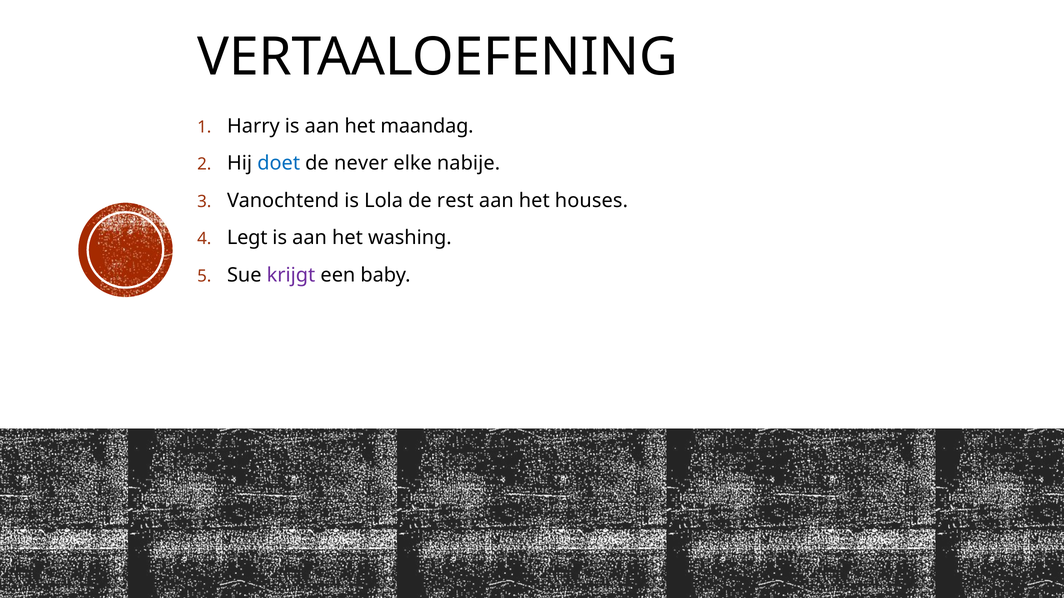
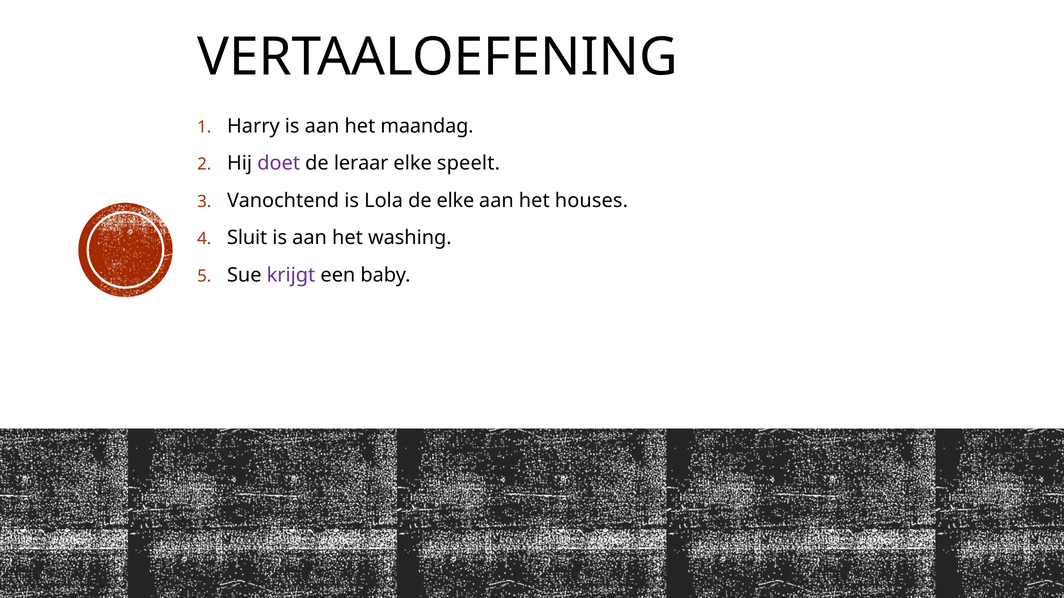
doet colour: blue -> purple (279, 163)
never: never -> leraar (361, 163)
nabije: nabije -> speelt (468, 163)
de rest: rest -> elke (455, 201)
Legt: Legt -> Sluit (247, 238)
